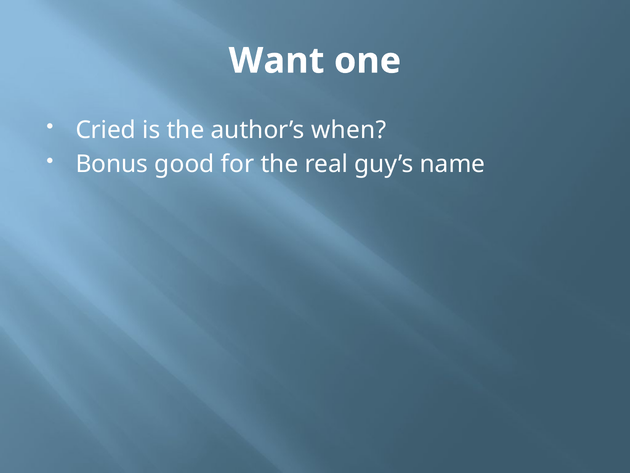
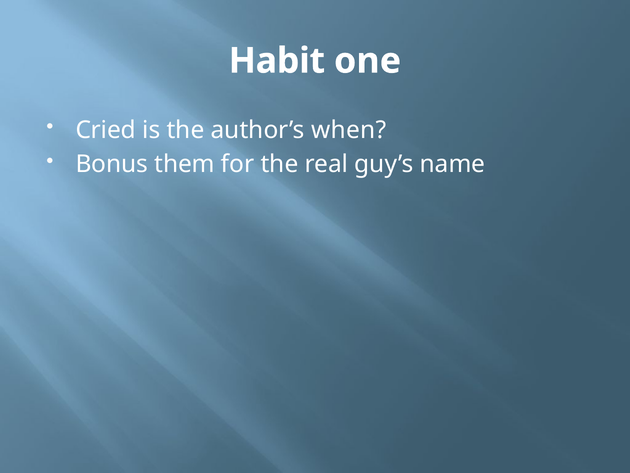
Want: Want -> Habit (277, 61)
good: good -> them (185, 164)
